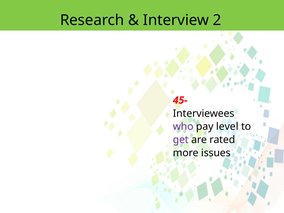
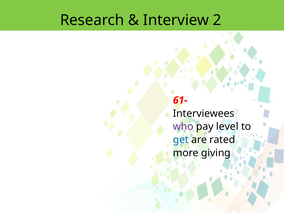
45-: 45- -> 61- (180, 100)
get colour: purple -> blue (181, 140)
issues: issues -> giving (216, 153)
